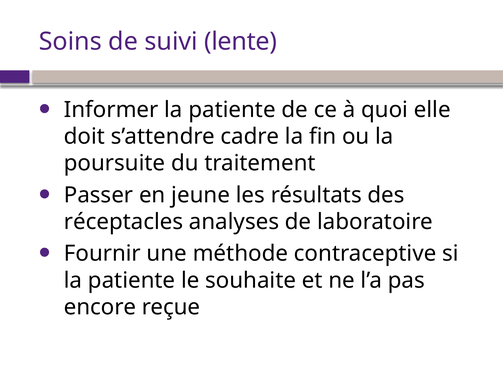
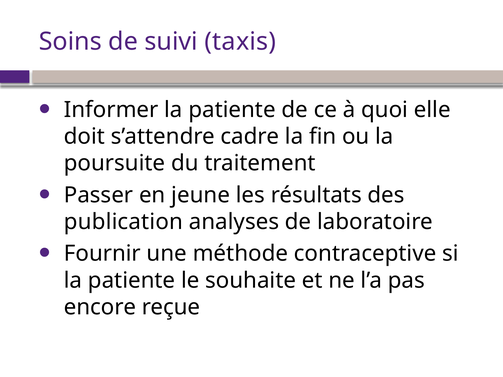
lente: lente -> taxis (240, 42)
réceptacles: réceptacles -> publication (123, 222)
